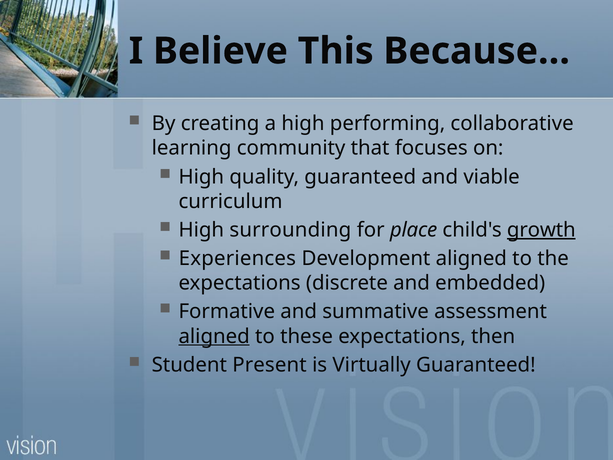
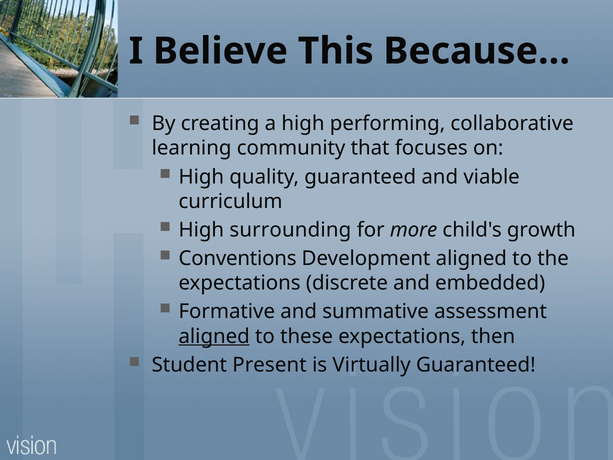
place: place -> more (414, 230)
growth underline: present -> none (541, 230)
Experiences: Experiences -> Conventions (238, 258)
